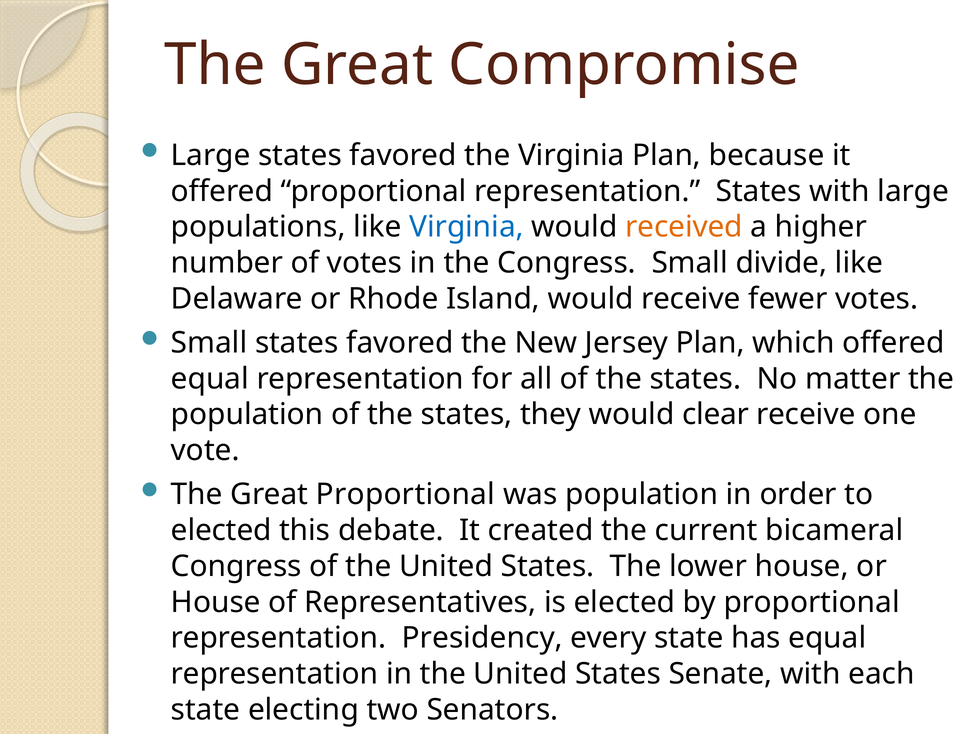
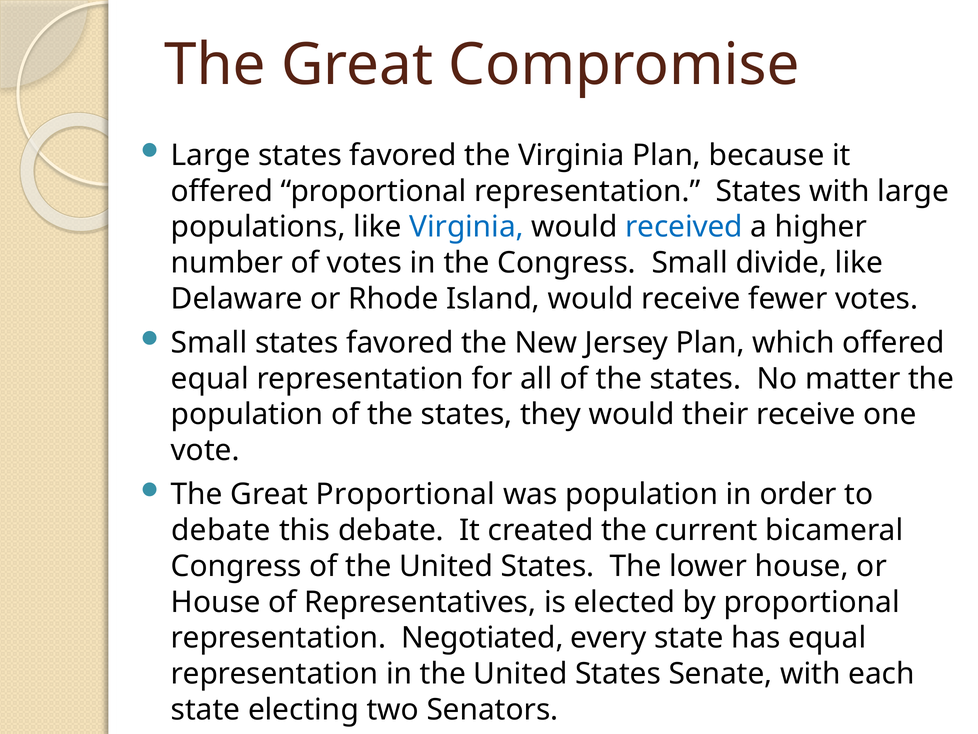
received colour: orange -> blue (684, 227)
clear: clear -> their (715, 414)
elected: elected -> debate (221, 530)
Presidency: Presidency -> Negotiated (482, 638)
